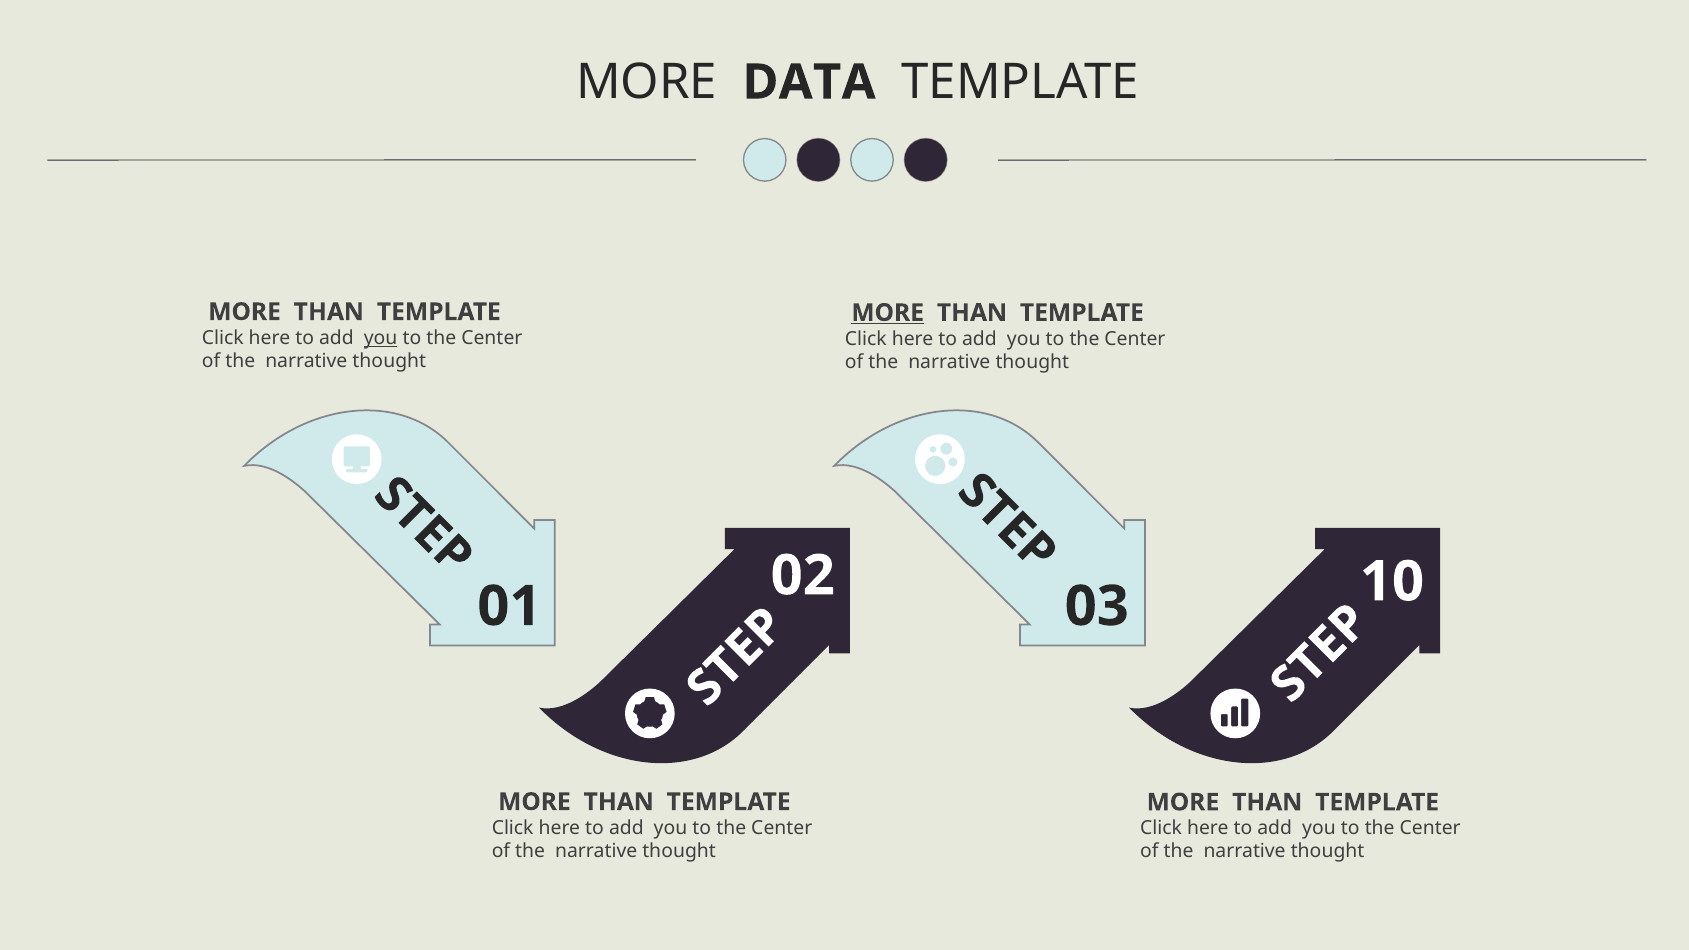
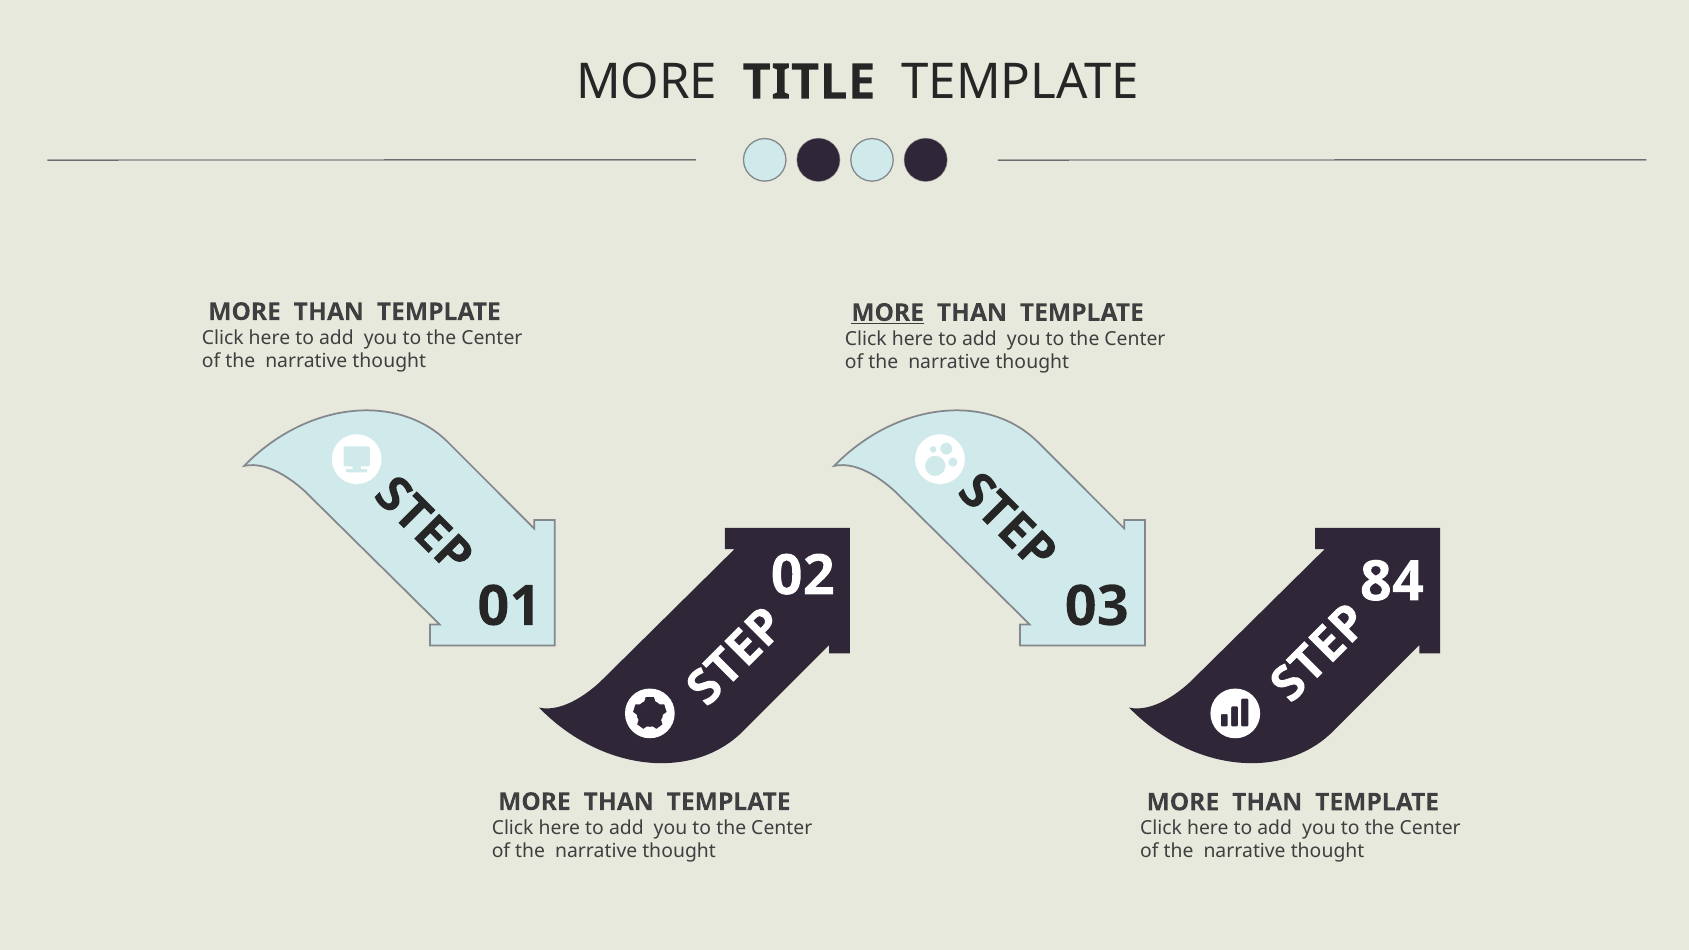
DATA: DATA -> TITLE (809, 82)
you underline: present -> none (381, 338)
10: 10 -> 84 (1392, 582)
